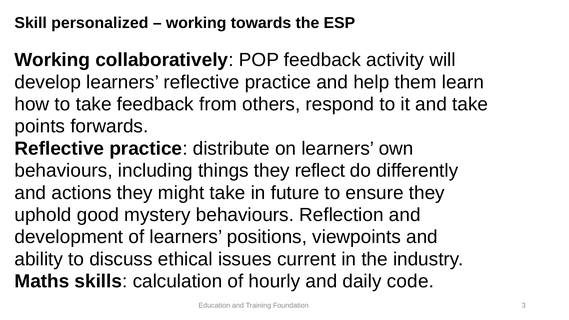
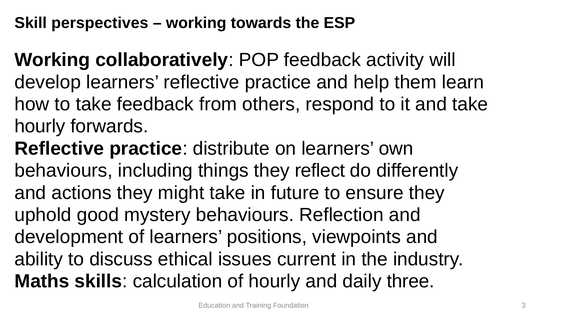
personalized: personalized -> perspectives (100, 23)
points: points -> hourly (40, 126)
code: code -> three (411, 281)
